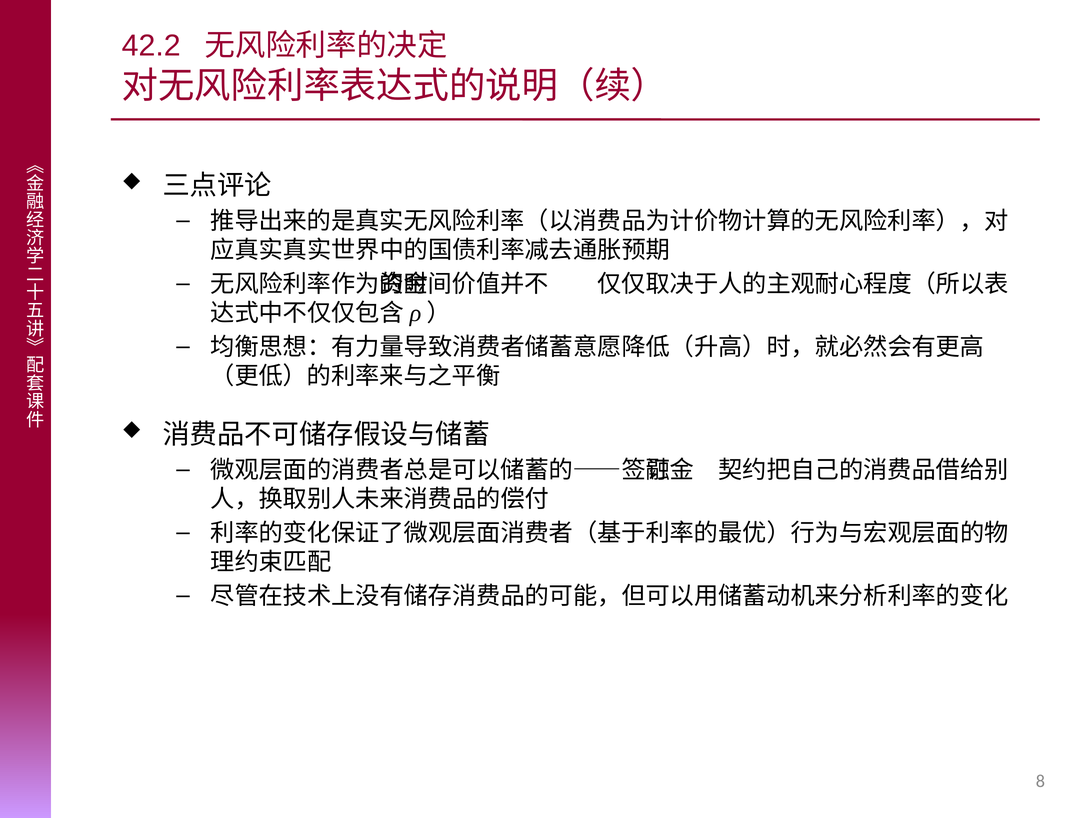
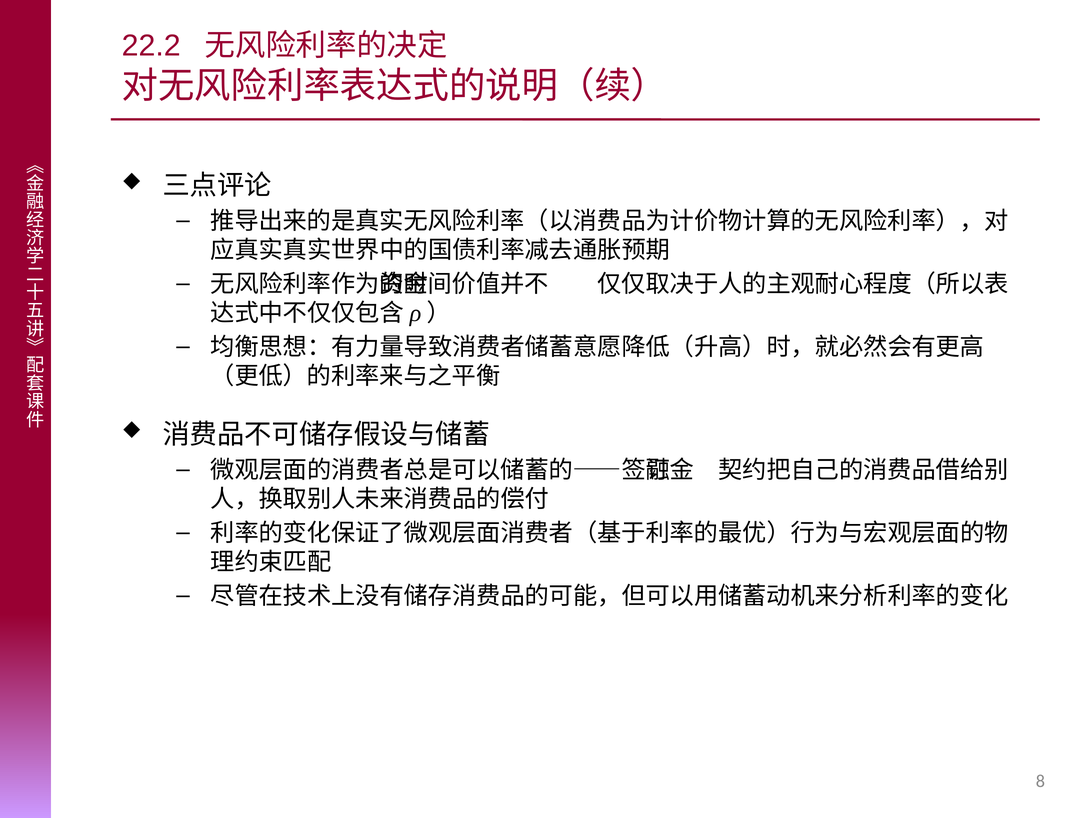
42.2: 42.2 -> 22.2 (151, 46)
